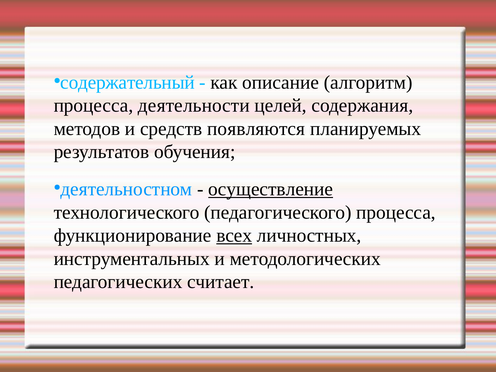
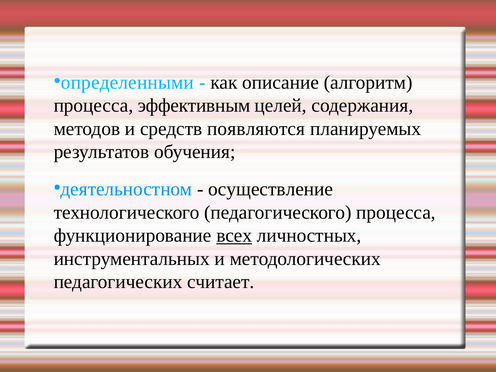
cодержательный: cодержательный -> определенными (127, 82)
деятельности: деятельности -> эффективным (194, 106)
осуществление underline: present -> none (271, 189)
